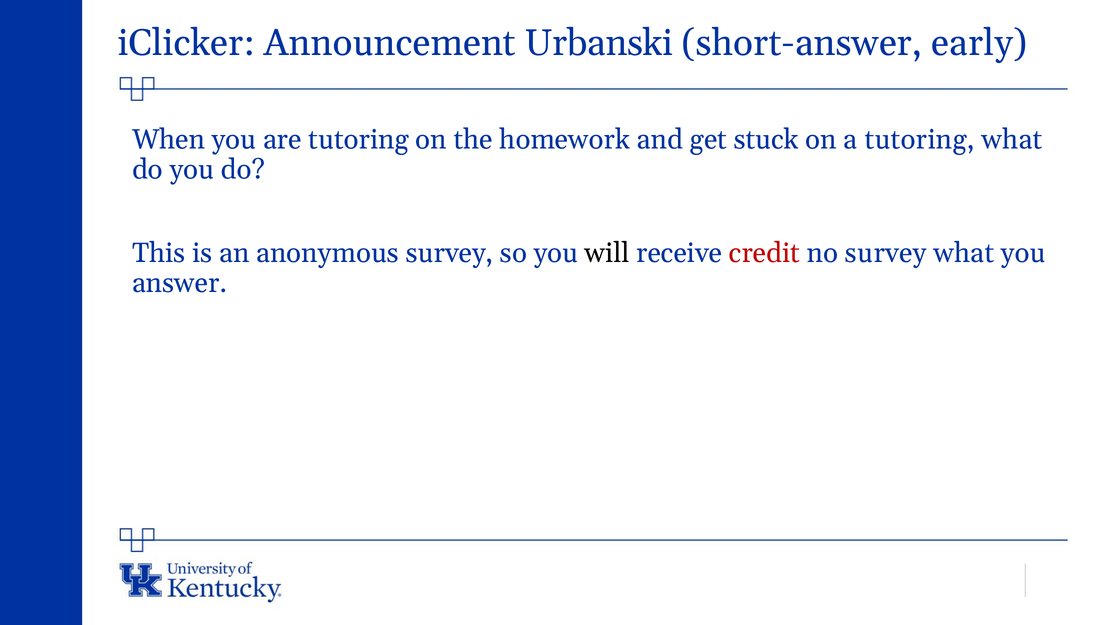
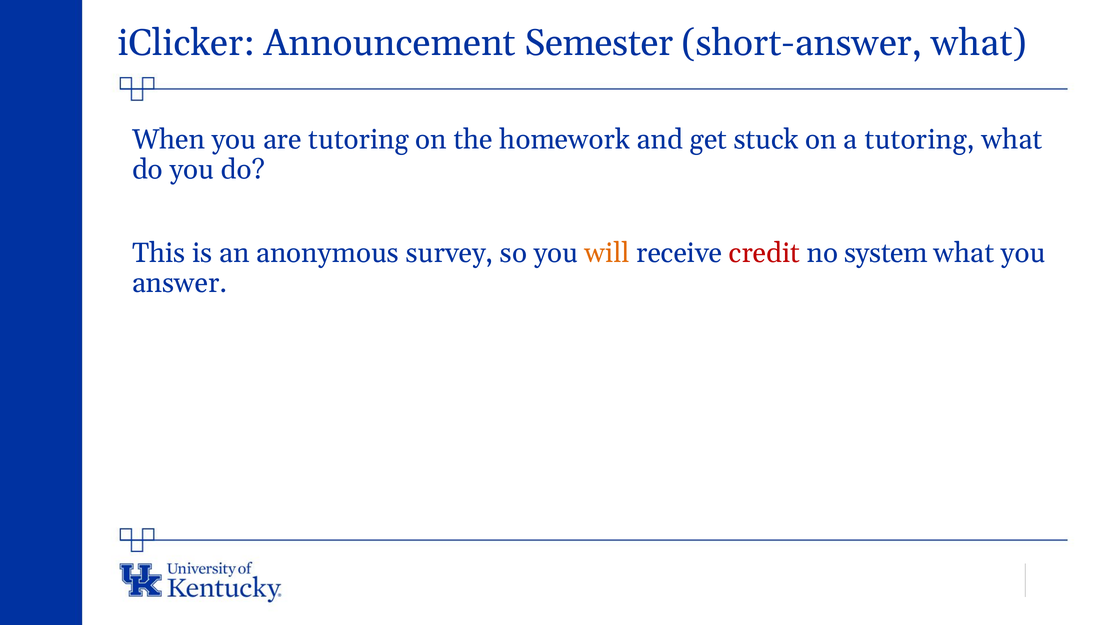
Urbanski: Urbanski -> Semester (599, 43)
short-answer early: early -> what (979, 43)
will colour: black -> orange (607, 253)
no survey: survey -> system (886, 253)
